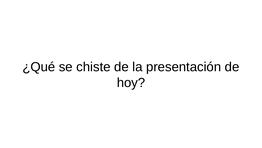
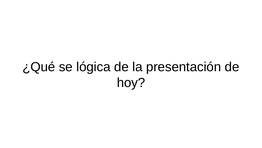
chiste: chiste -> lógica (93, 67)
